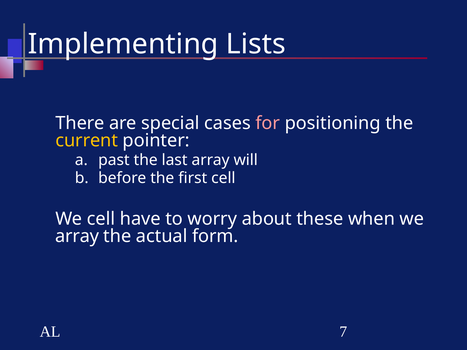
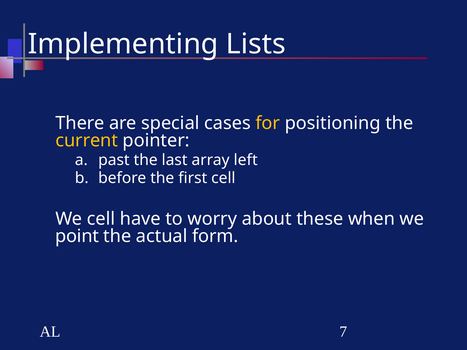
for colour: pink -> yellow (268, 123)
will: will -> left (246, 160)
array: array -> point (77, 236)
